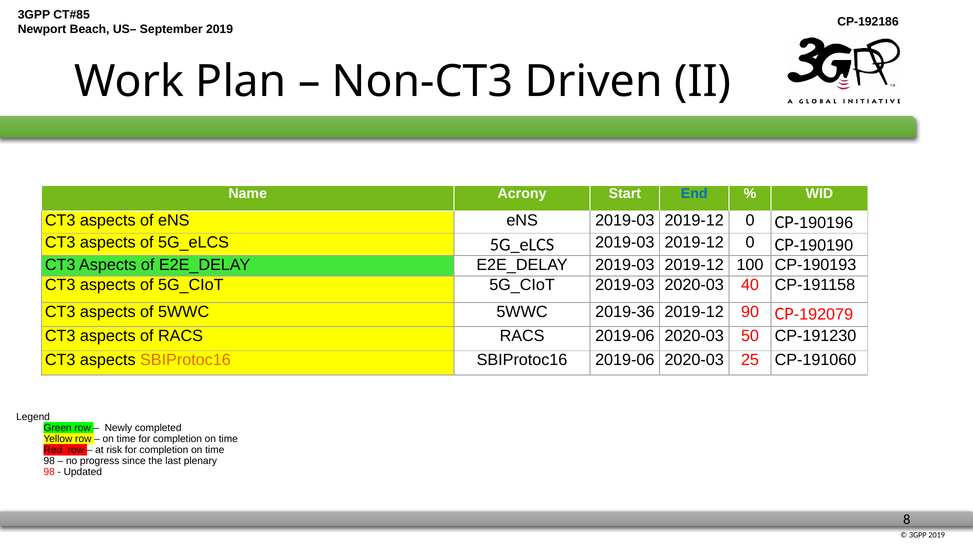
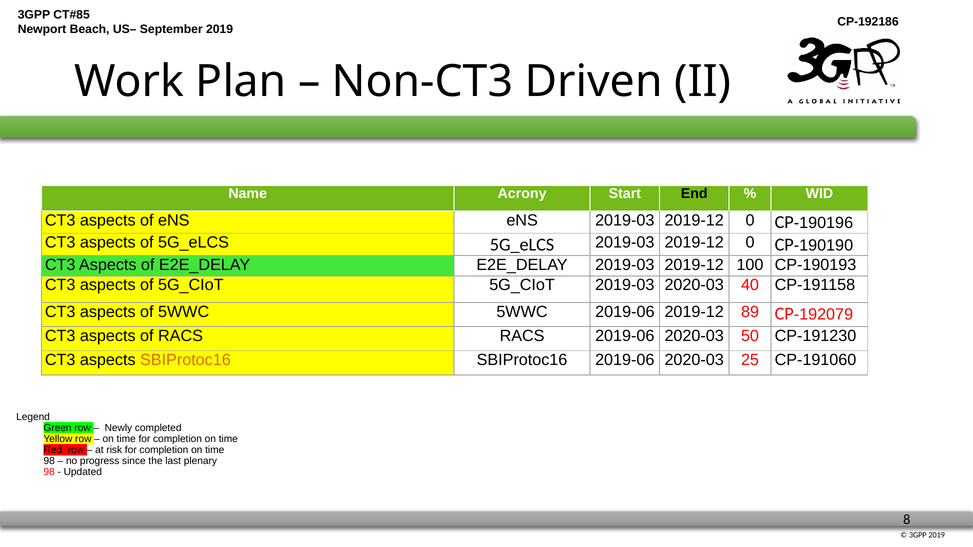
End colour: blue -> black (694, 194)
5WWC 2019-36: 2019-36 -> 2019-06 (625, 312)
90: 90 -> 89 (750, 312)
